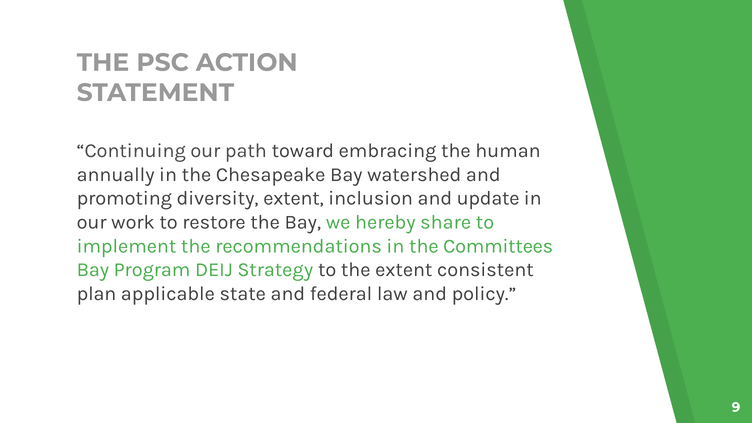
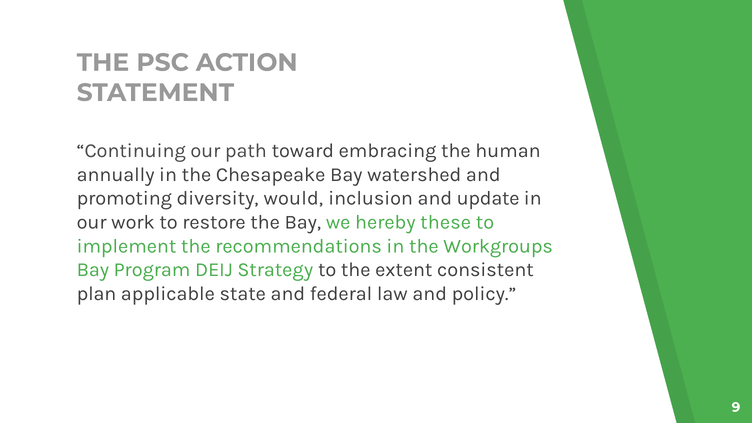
diversity extent: extent -> would (293, 198)
share: share -> these (446, 222)
Committees: Committees -> Workgroups (498, 246)
